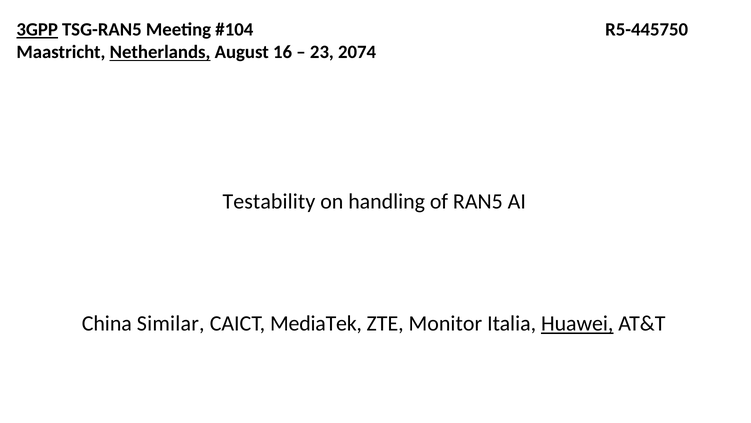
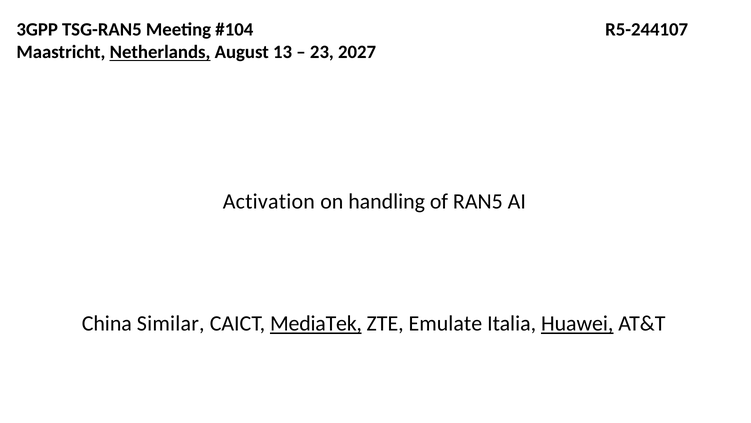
3GPP underline: present -> none (37, 30)
R5-445750: R5-445750 -> R5-244107 (647, 30)
16: 16 -> 13 (283, 52)
2074: 2074 -> 2027 (357, 52)
Testability: Testability -> Activation (269, 201)
MediaTek underline: none -> present (316, 323)
Monitor: Monitor -> Emulate (445, 323)
